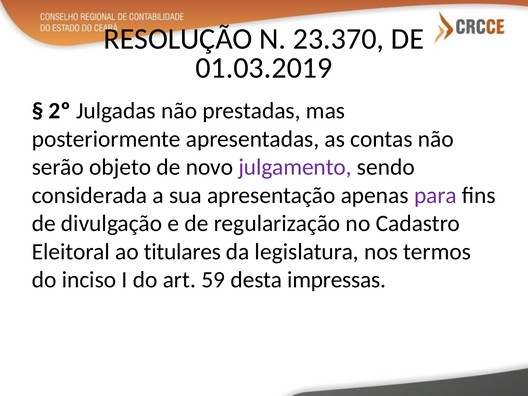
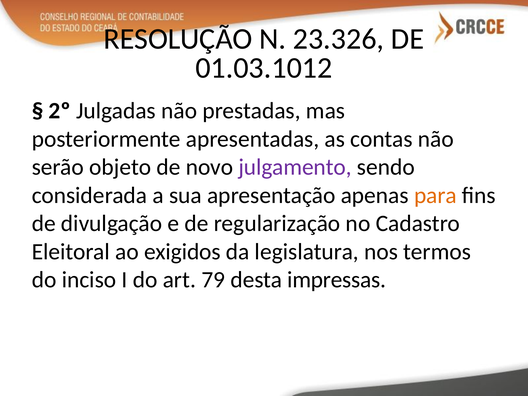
23.370: 23.370 -> 23.326 (338, 39)
01.03.2019: 01.03.2019 -> 01.03.1012 (264, 68)
para colour: purple -> orange (435, 195)
titulares: titulares -> exigidos (182, 252)
59: 59 -> 79 (213, 280)
